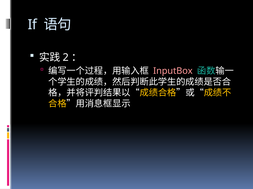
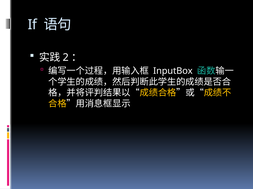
InputBox colour: pink -> white (173, 71)
